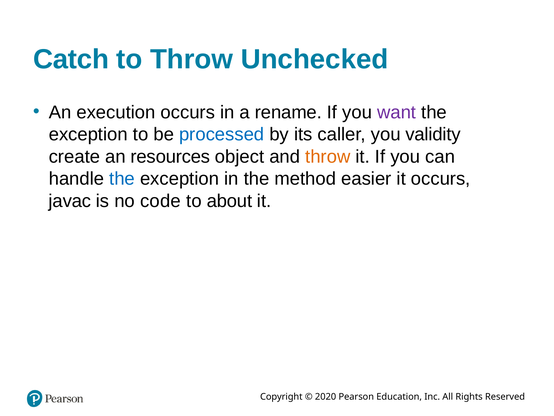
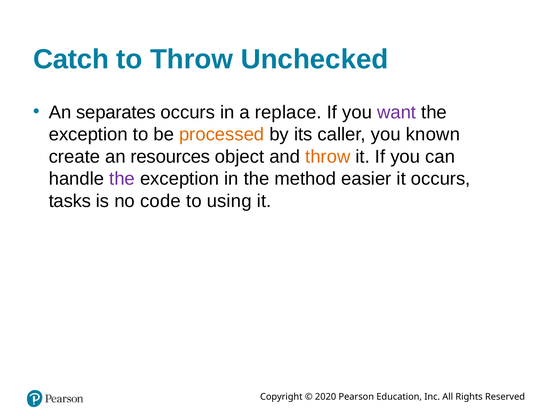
execution: execution -> separates (116, 112)
rename: rename -> replace (288, 112)
processed colour: blue -> orange (222, 134)
validity: validity -> known (433, 134)
the colour: blue -> purple (122, 179)
javac: javac -> tasks (70, 201)
about: about -> using (229, 201)
